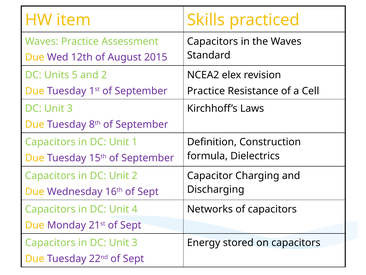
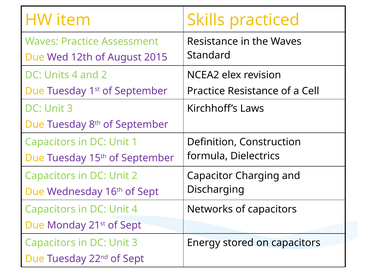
Capacitors: Capacitors -> Resistance (213, 41)
Units 5: 5 -> 4 (75, 75)
